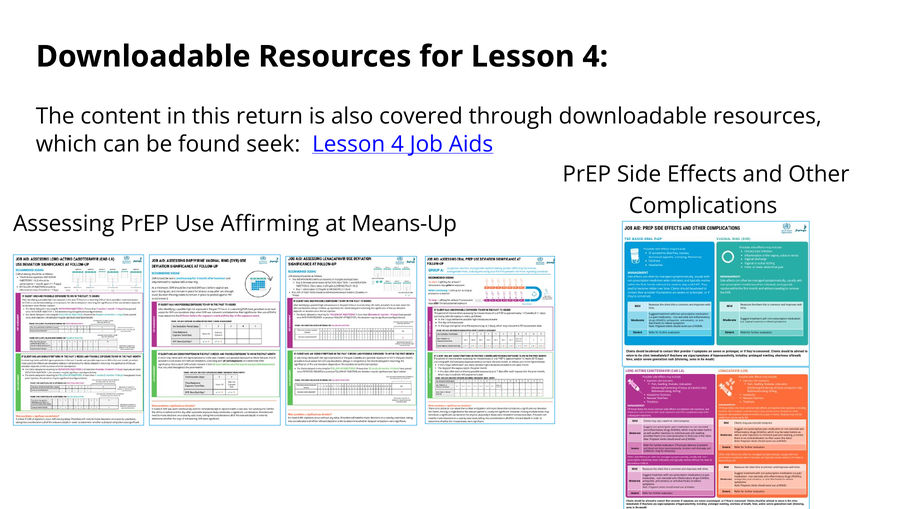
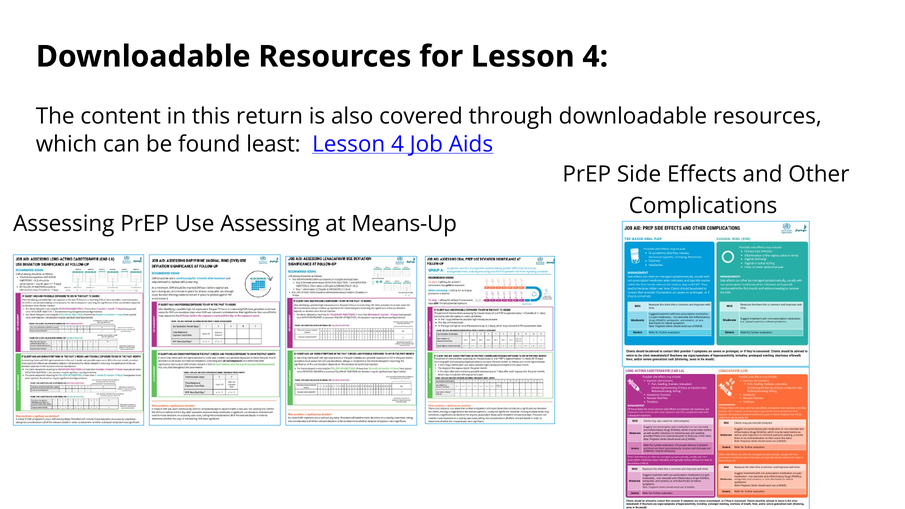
seek: seek -> least (273, 144)
Use Affirming: Affirming -> Assessing (270, 224)
